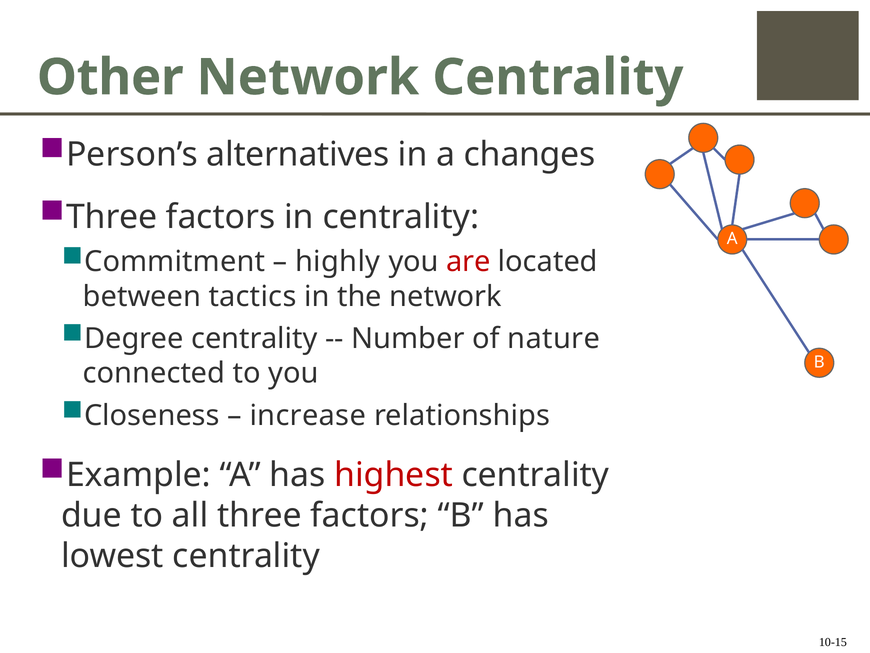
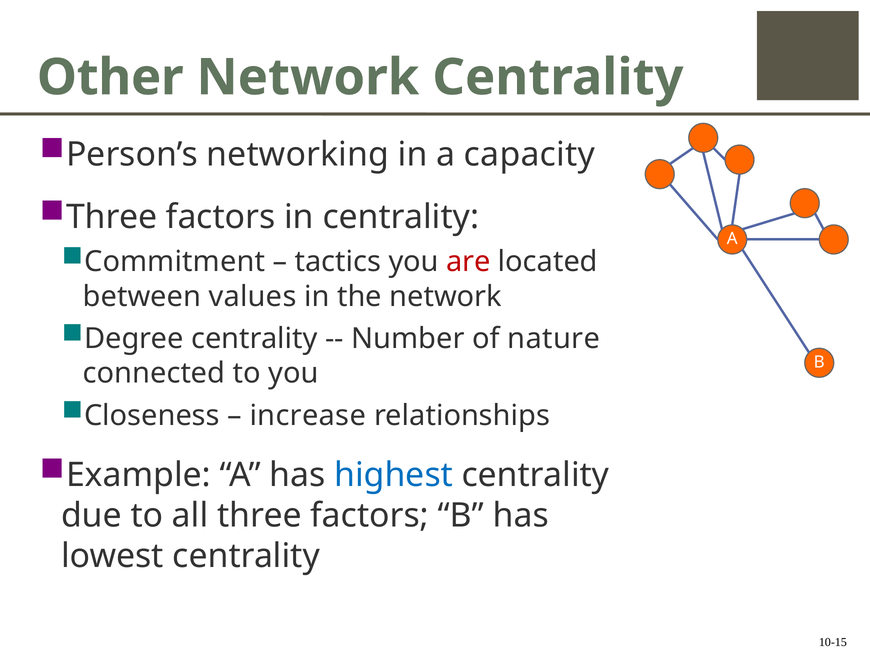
alternatives: alternatives -> networking (298, 155)
changes: changes -> capacity (529, 155)
highly: highly -> tactics (338, 261)
tactics: tactics -> values (252, 296)
highest colour: red -> blue (394, 475)
